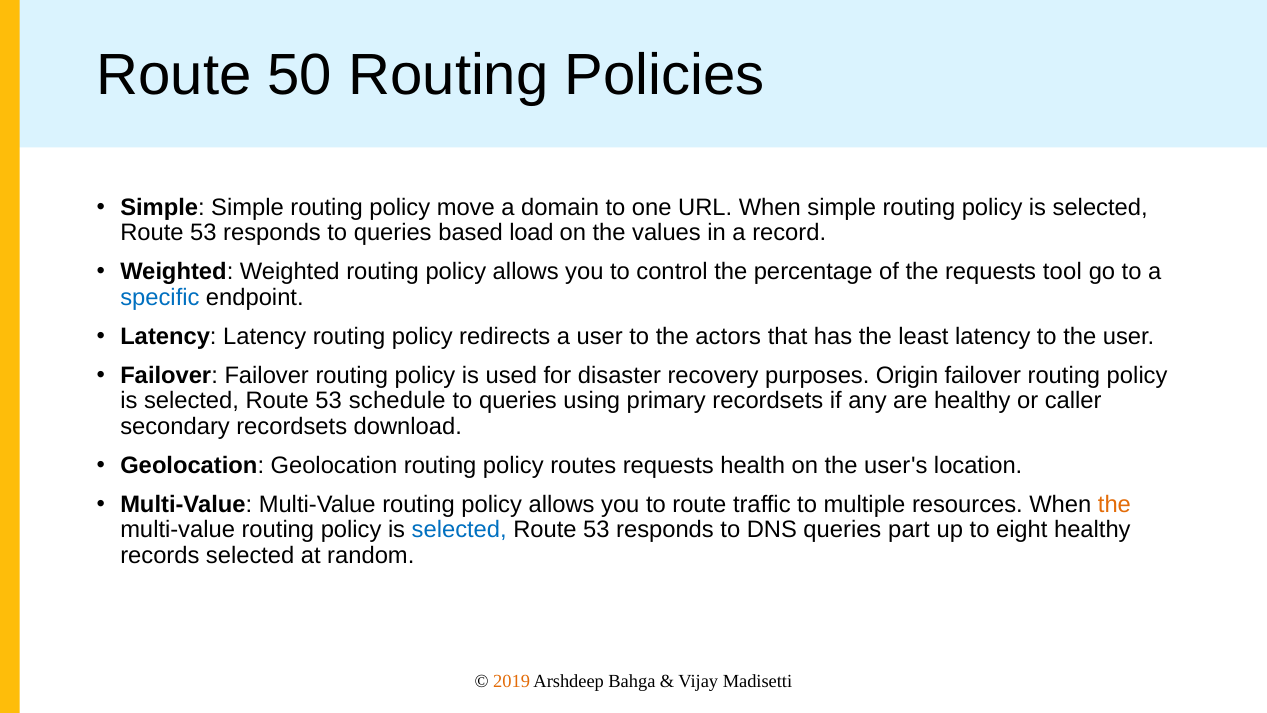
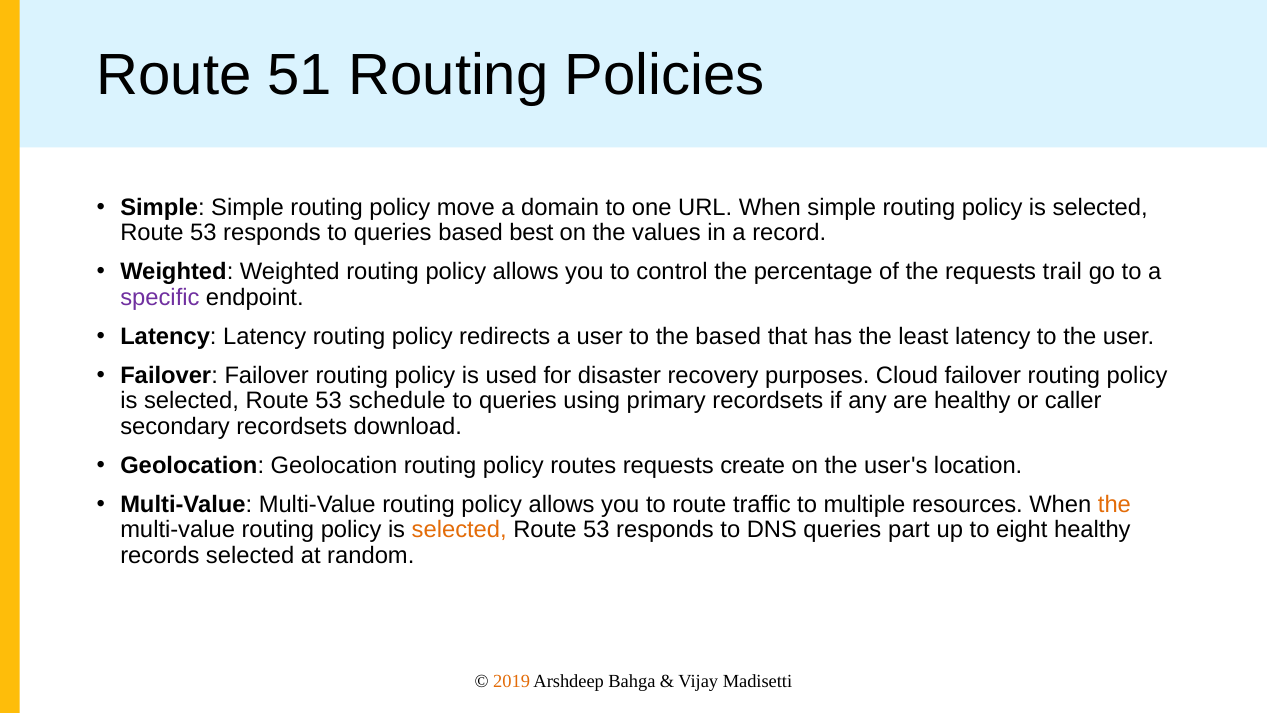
50: 50 -> 51 (300, 75)
load: load -> best (531, 233)
tool: tool -> trail (1062, 272)
specific colour: blue -> purple (160, 297)
the actors: actors -> based (728, 336)
Origin: Origin -> Cloud (907, 375)
health: health -> create (753, 465)
selected colour: blue -> orange (459, 530)
